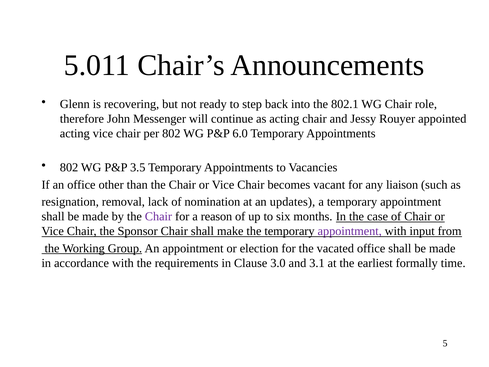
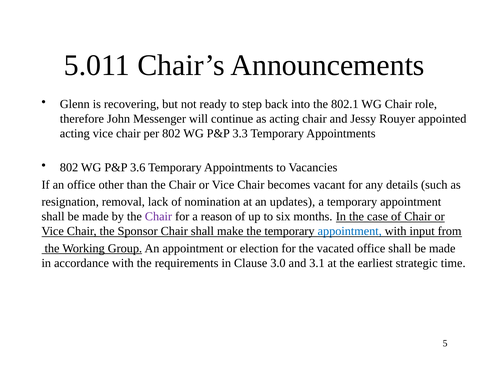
6.0: 6.0 -> 3.3 (240, 133)
3.5: 3.5 -> 3.6 (138, 168)
liaison: liaison -> details (402, 185)
appointment colour: purple -> blue (350, 231)
formally: formally -> strategic (417, 263)
